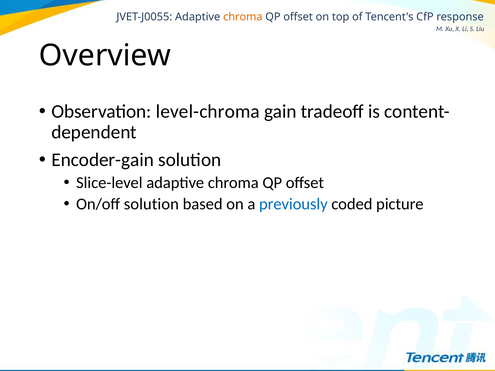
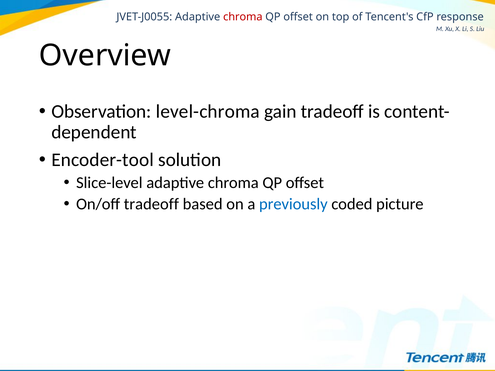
chroma colour: orange -> red (243, 17)
Encoder-gain: Encoder-gain -> Encoder-tool (103, 160)
On/off solution: solution -> tradeoff (151, 204)
